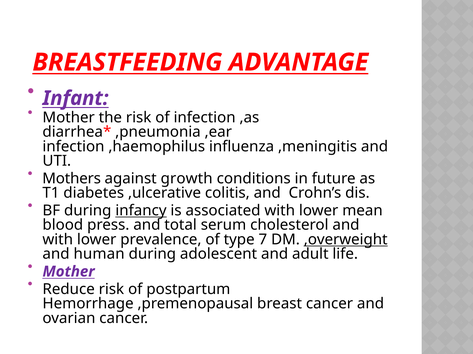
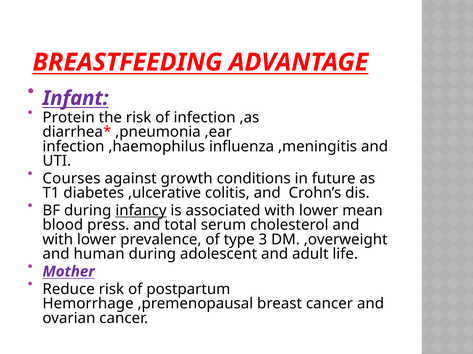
Mother: Mother -> Protein (69, 118)
Mothers: Mothers -> Courses (71, 179)
7: 7 -> 3 (263, 240)
,overweight underline: present -> none (346, 240)
